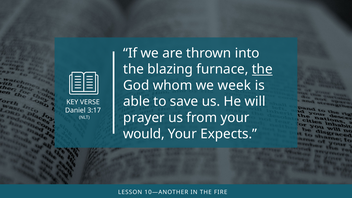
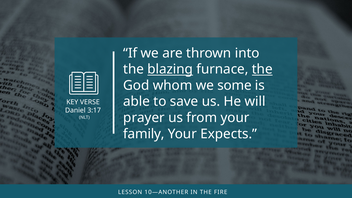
blazing underline: none -> present (170, 69)
week: week -> some (235, 85)
would: would -> family (144, 134)
